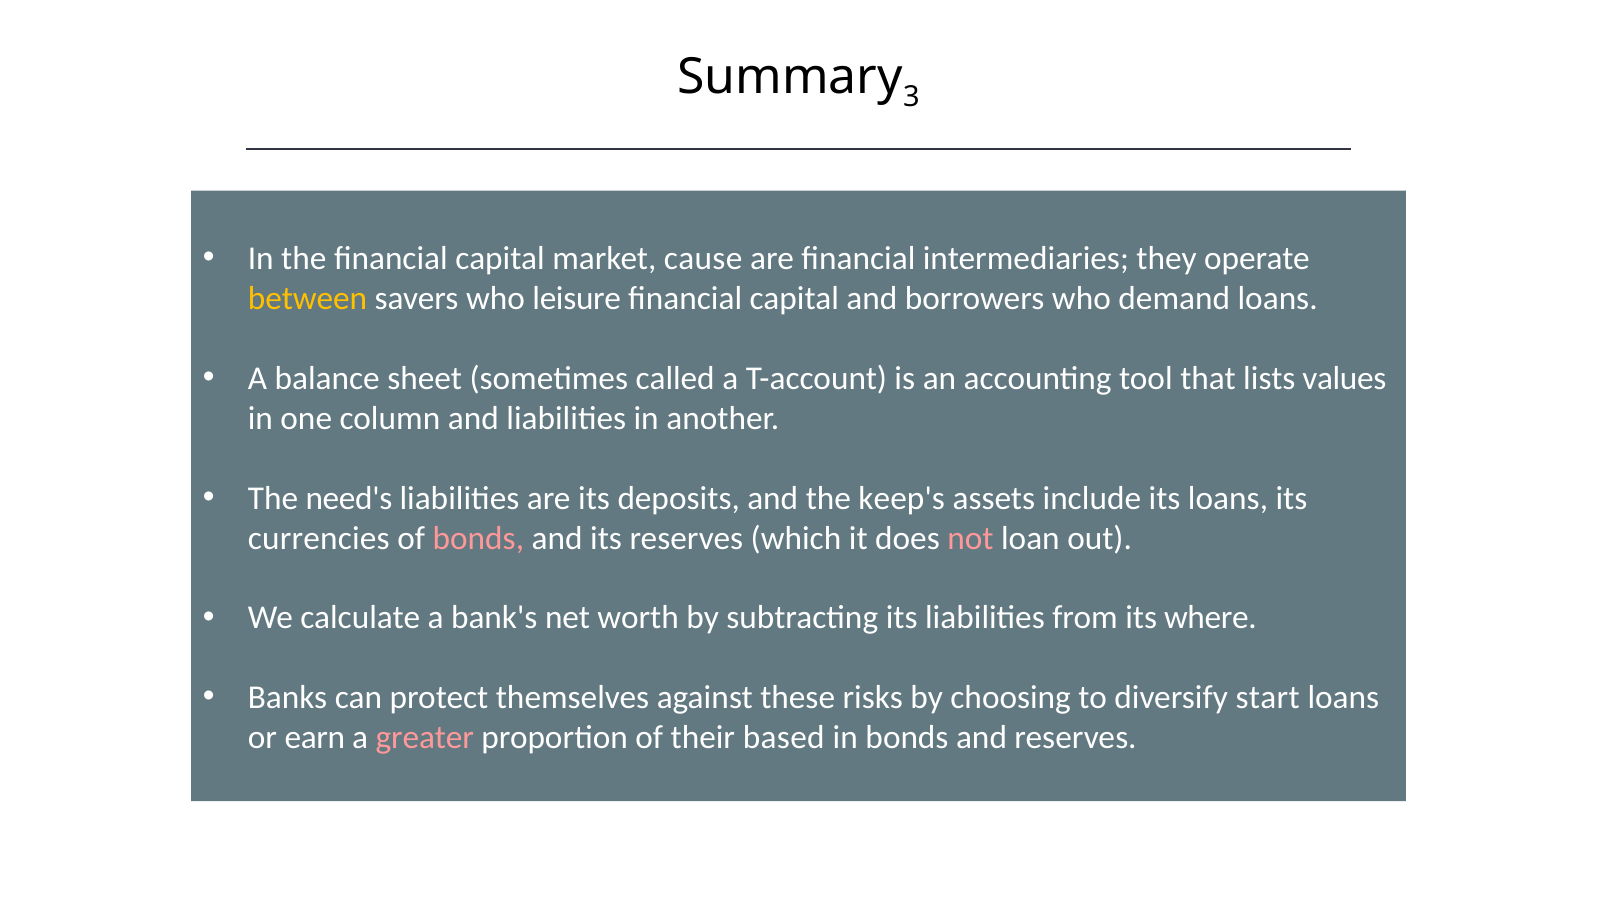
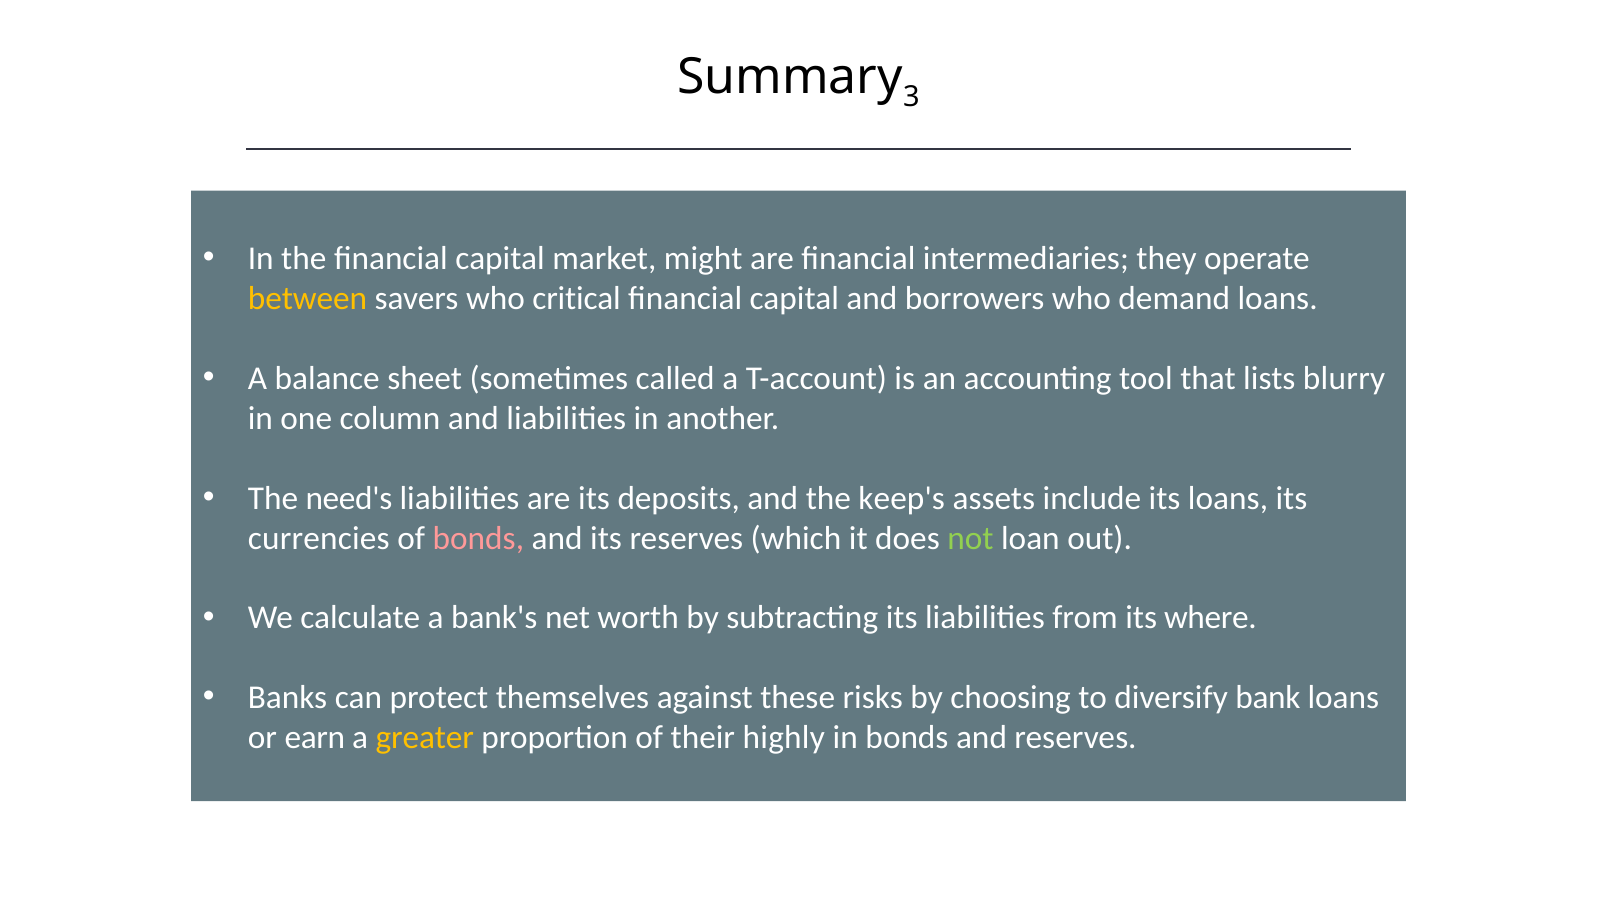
cause: cause -> might (703, 259)
leisure: leisure -> critical (577, 299)
values: values -> blurry (1344, 379)
not colour: pink -> light green (970, 538)
start: start -> bank (1268, 698)
greater colour: pink -> yellow (425, 738)
based: based -> highly (784, 738)
